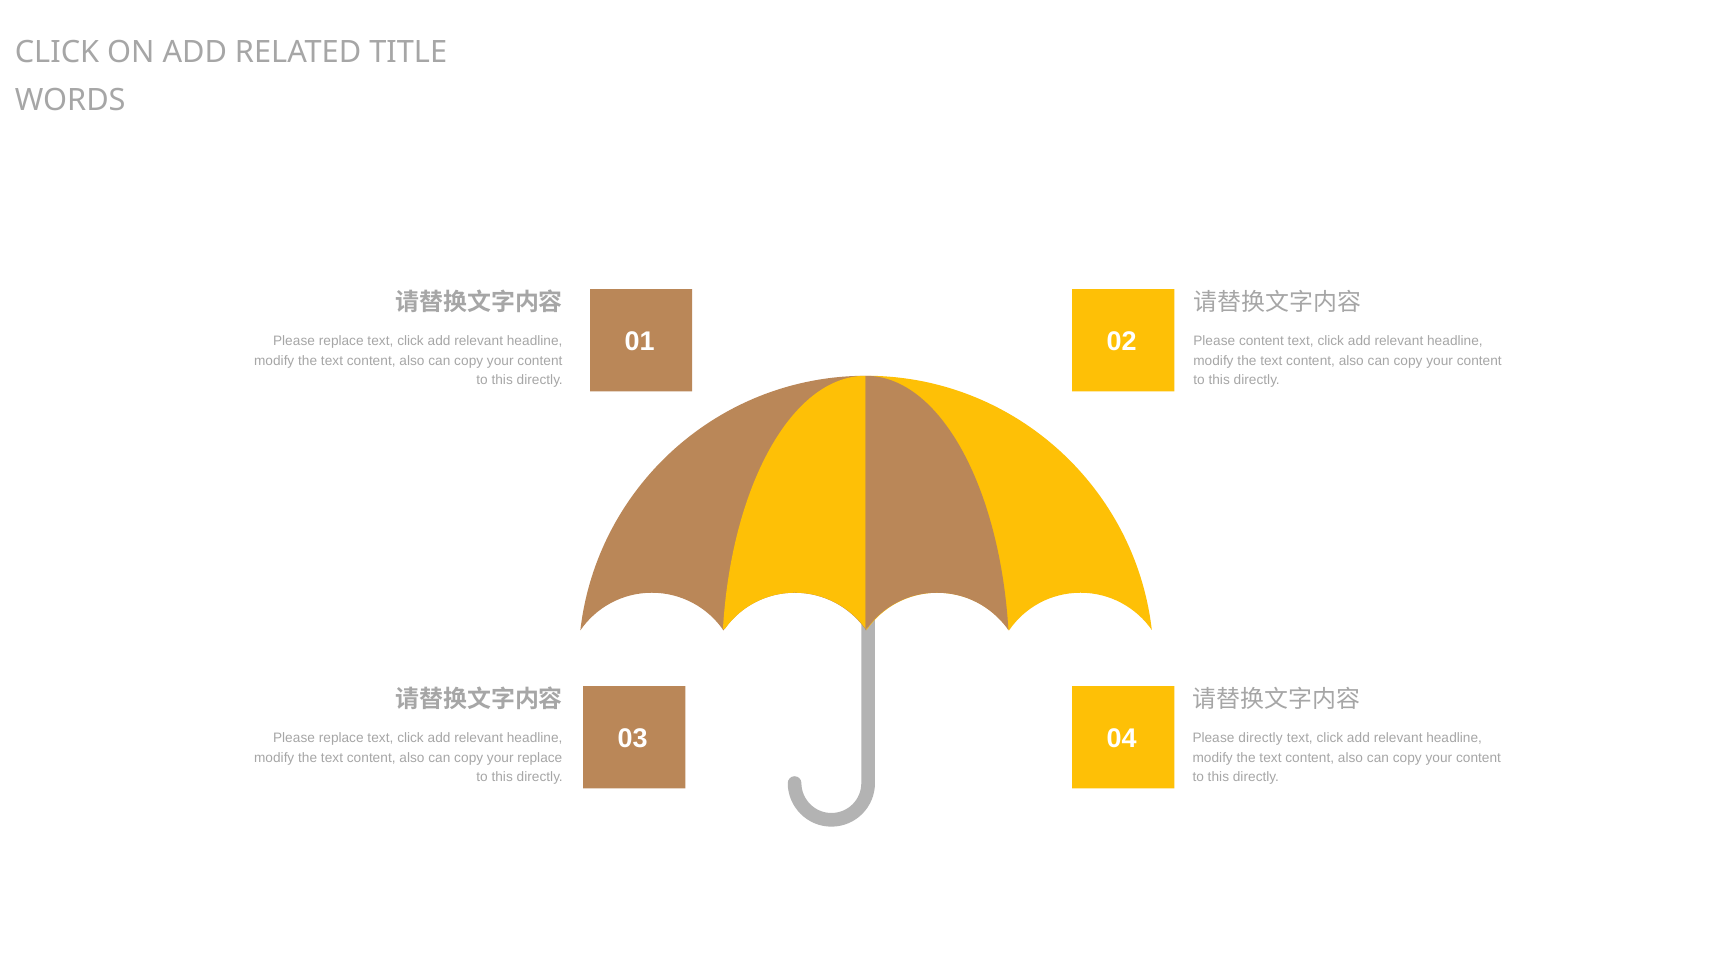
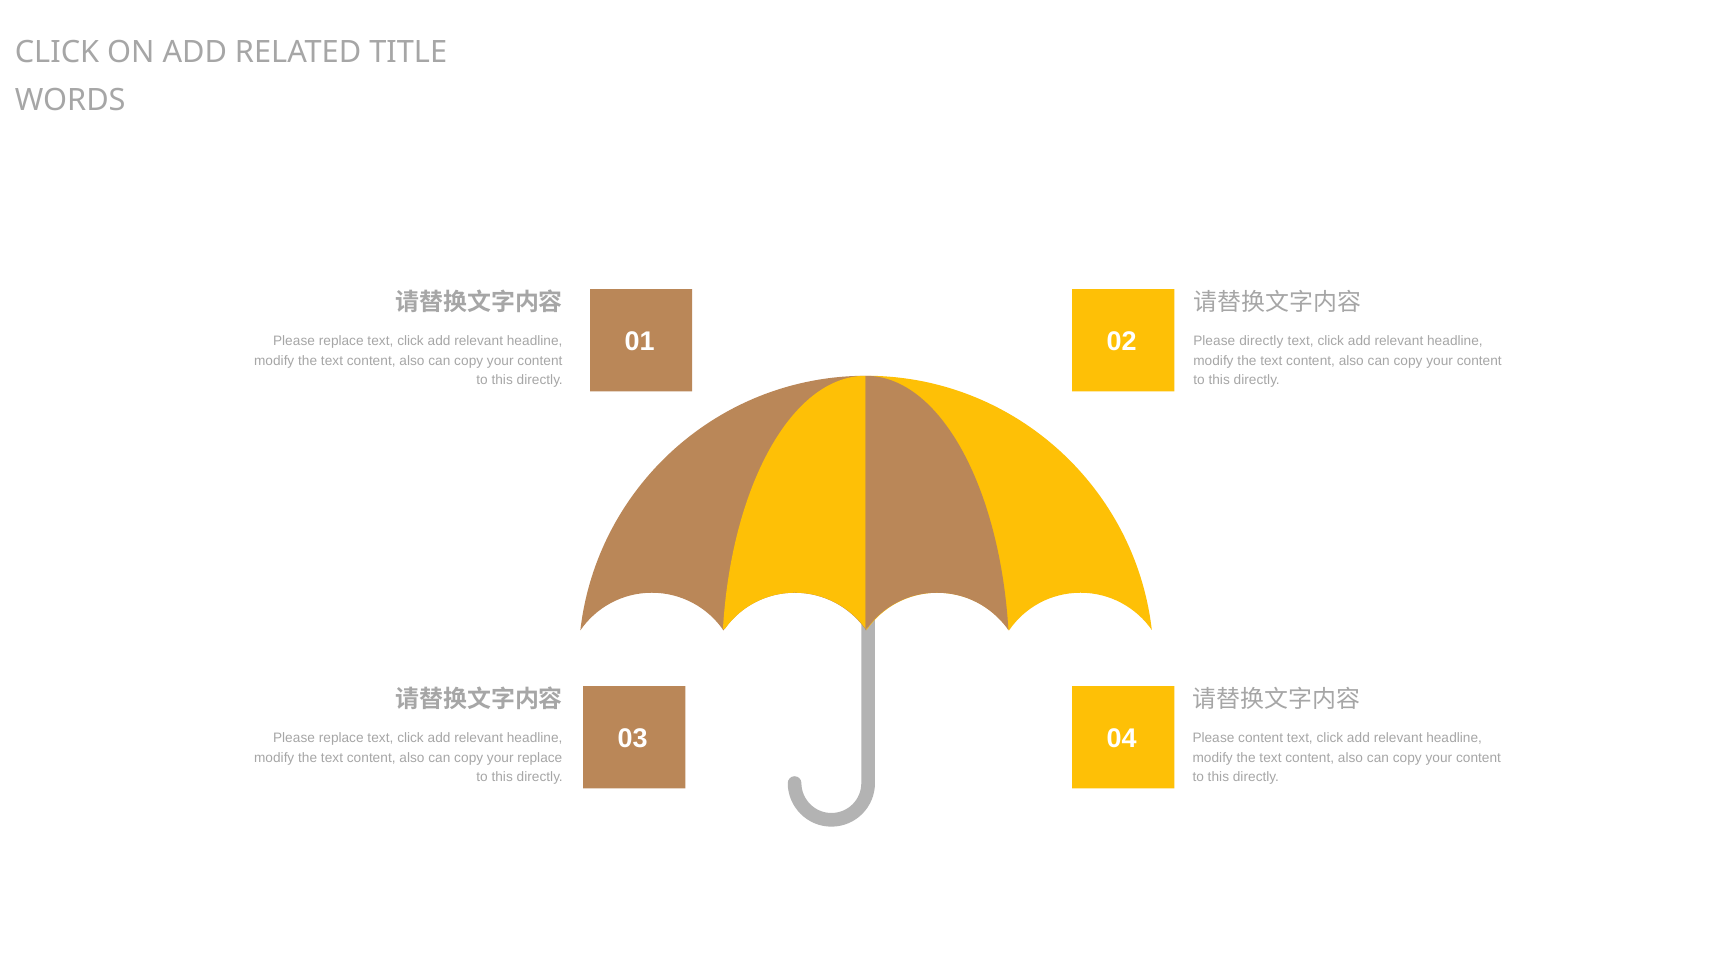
Please content: content -> directly (1261, 341)
Please directly: directly -> content (1261, 738)
